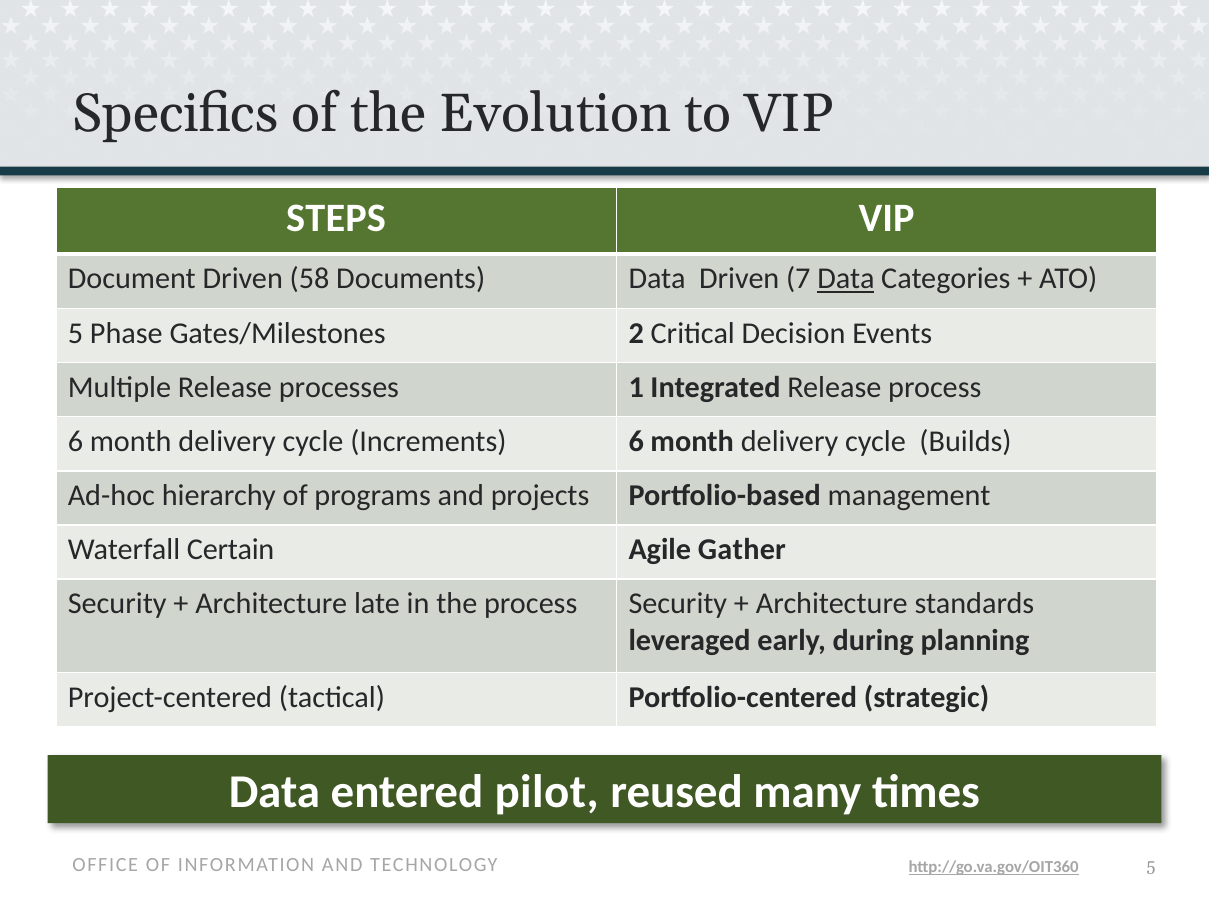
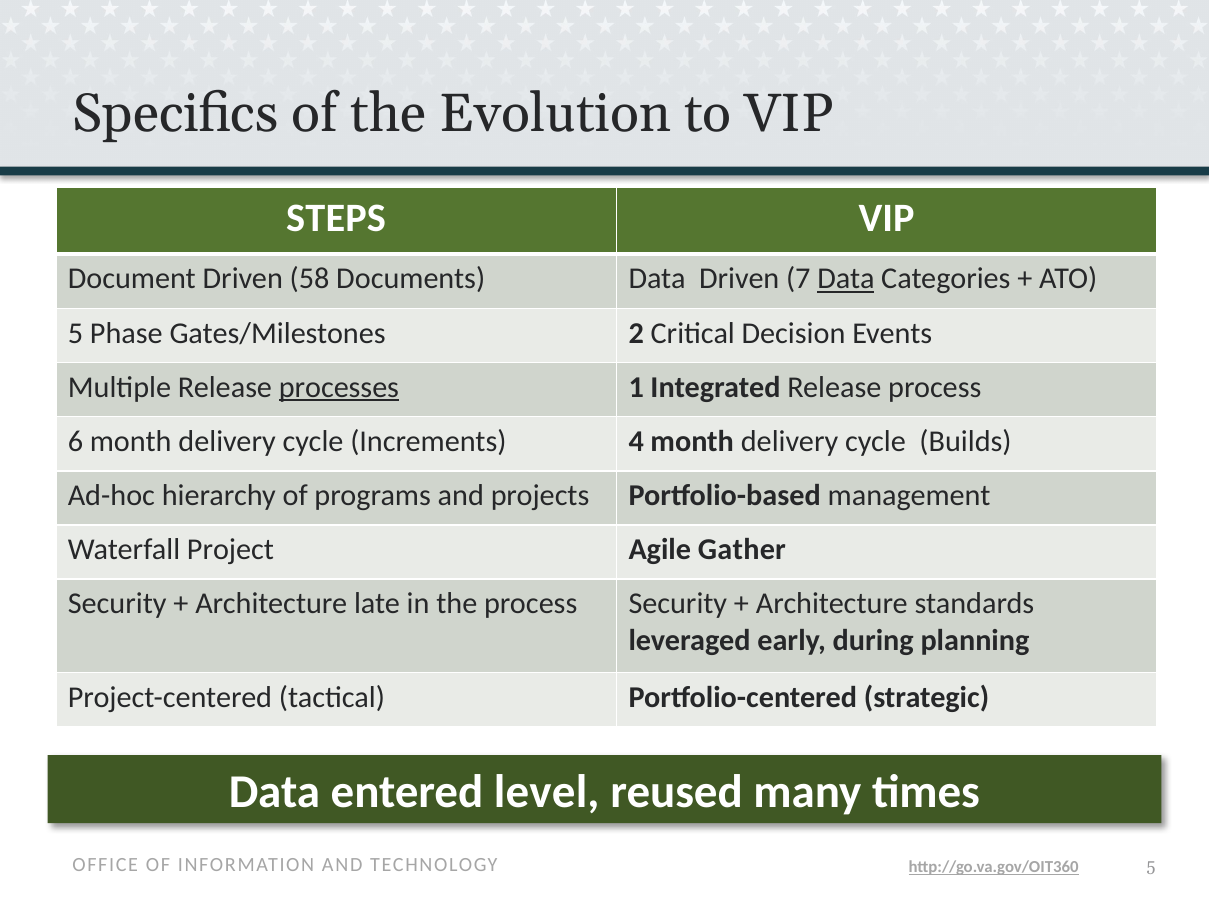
processes underline: none -> present (339, 388)
Increments 6: 6 -> 4 (636, 442)
Certain: Certain -> Project (230, 550)
pilot: pilot -> level (547, 793)
